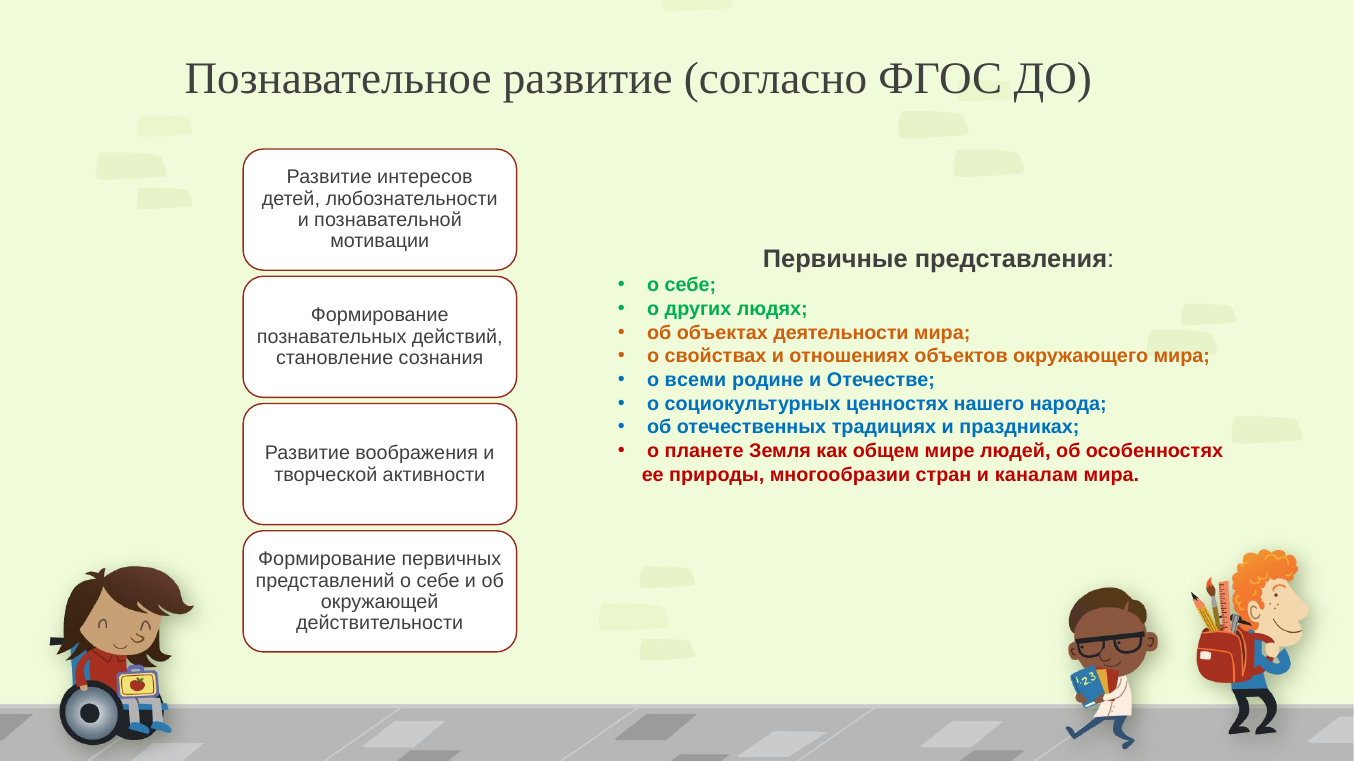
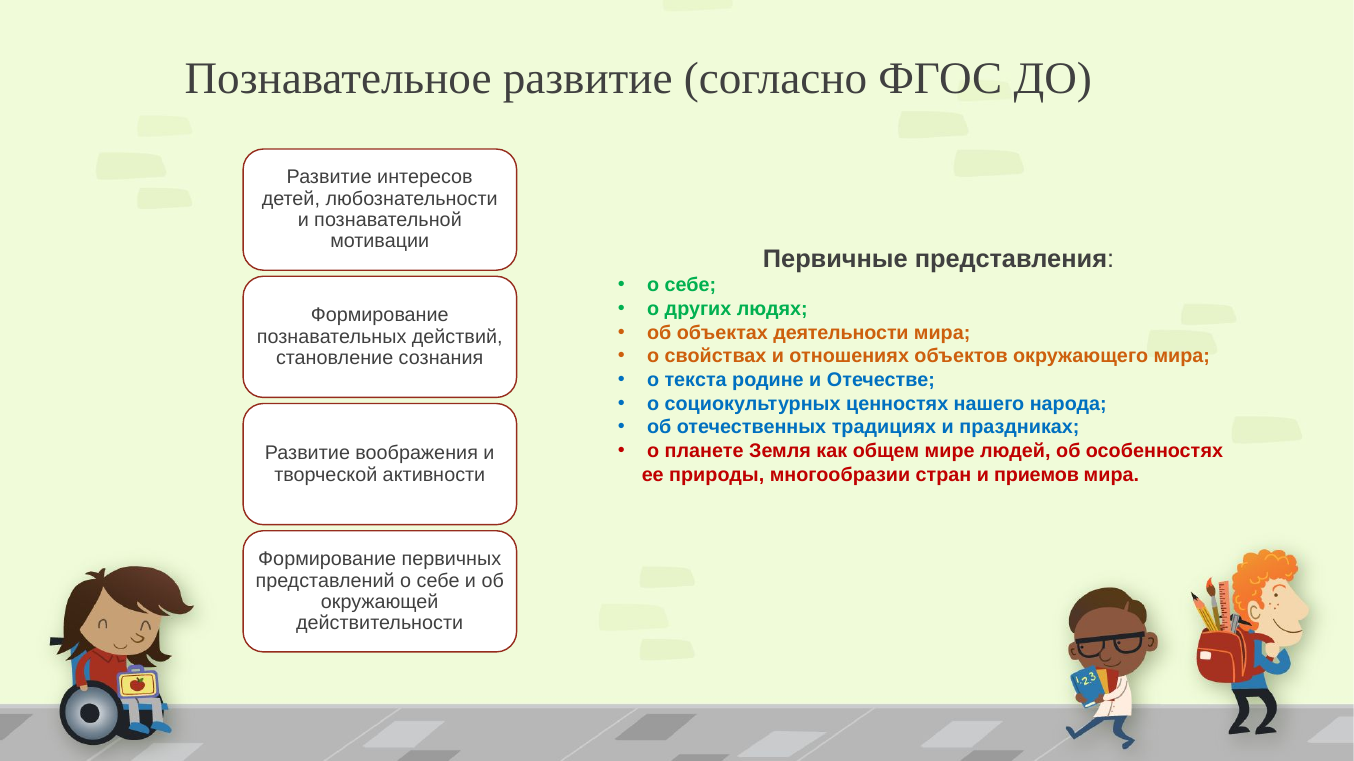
всеми: всеми -> текста (696, 380)
каналам: каналам -> приемов (1037, 475)
